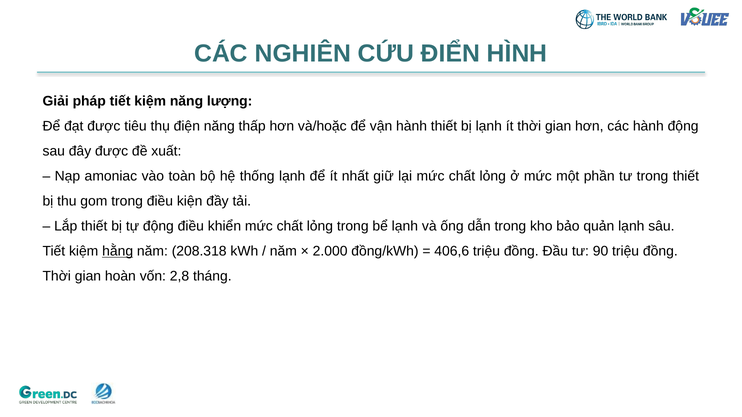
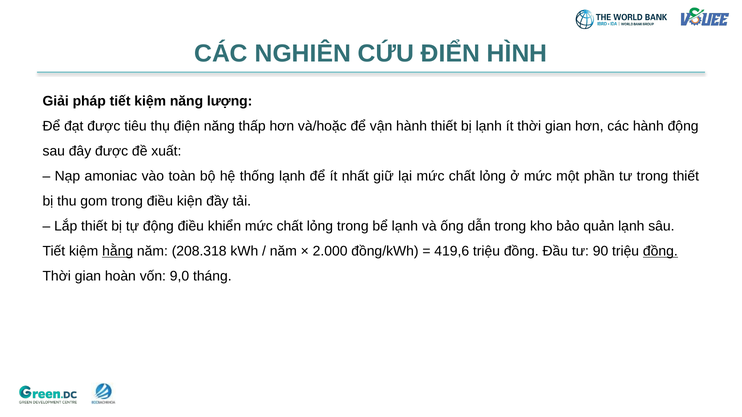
406,6: 406,6 -> 419,6 (452, 252)
đồng underline: none -> present (660, 252)
2,8: 2,8 -> 9,0 (180, 277)
